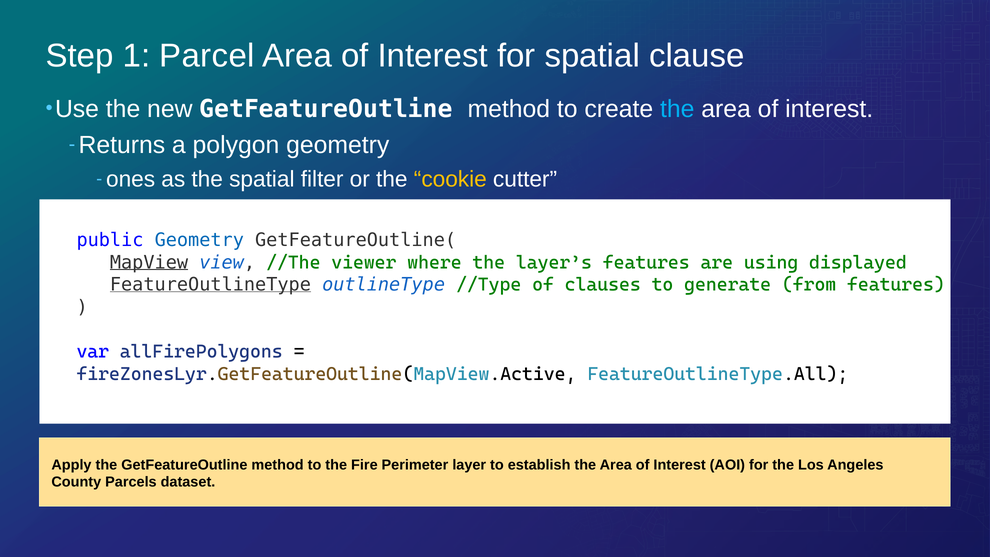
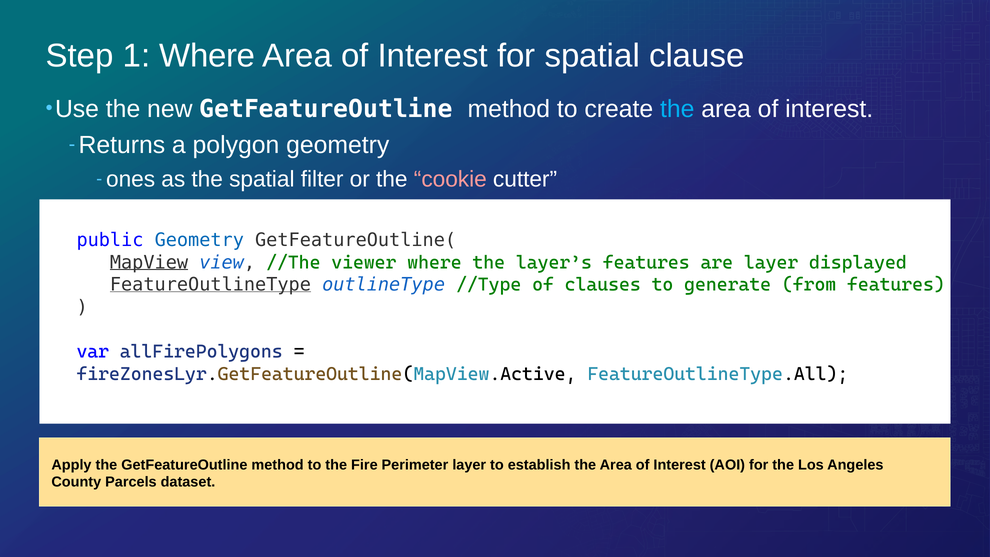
1 Parcel: Parcel -> Where (207, 56)
cookie colour: yellow -> pink (450, 179)
are using: using -> layer (771, 262)
